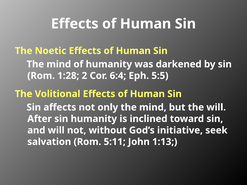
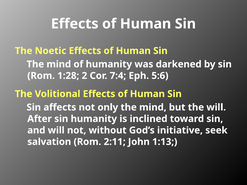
6:4: 6:4 -> 7:4 (118, 76)
5:5: 5:5 -> 5:6 (160, 76)
5:11: 5:11 -> 2:11 (115, 142)
